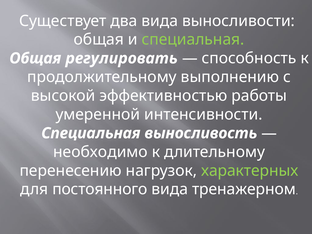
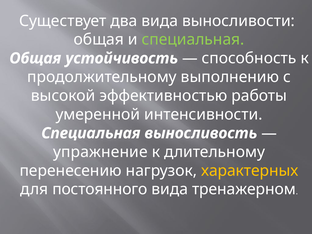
регулировать: регулировать -> устойчивость (122, 58)
необходимо: необходимо -> упражнение (100, 152)
характерных colour: light green -> yellow (250, 171)
